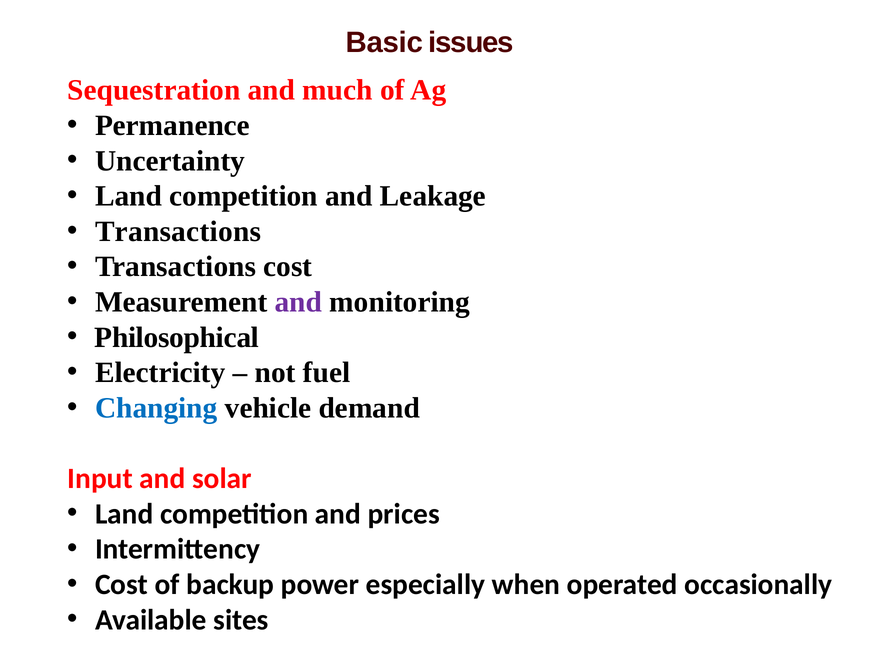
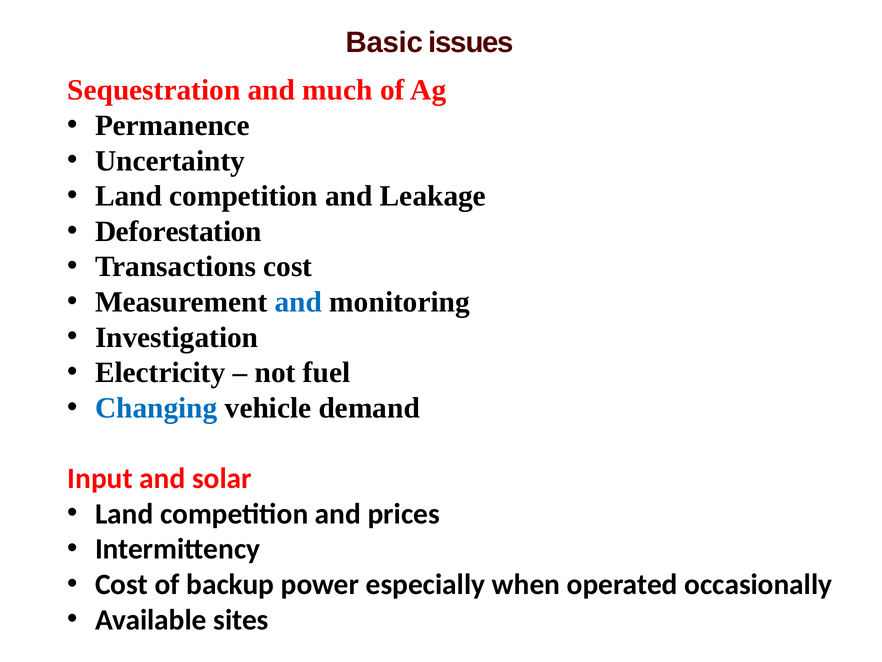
Transactions: Transactions -> Deforestation (178, 231)
and colour: purple -> blue (298, 302)
Philosophical: Philosophical -> Investigation (177, 337)
